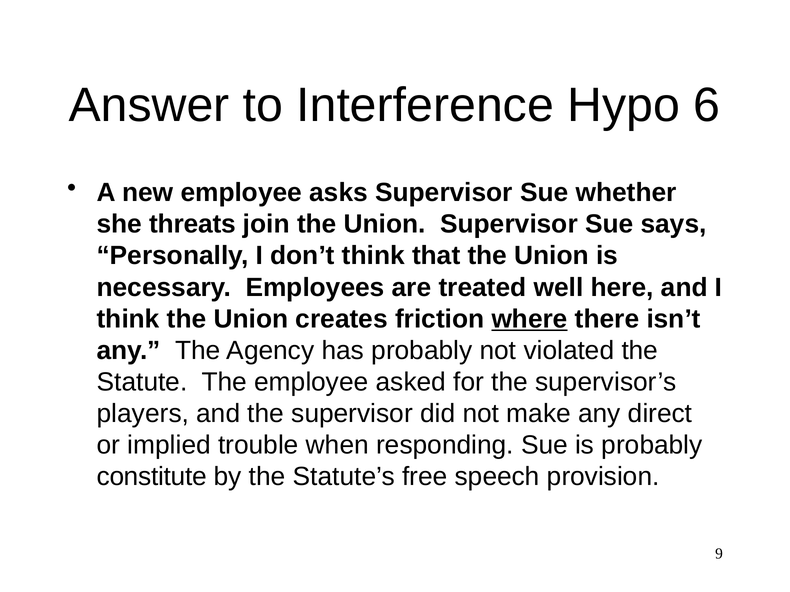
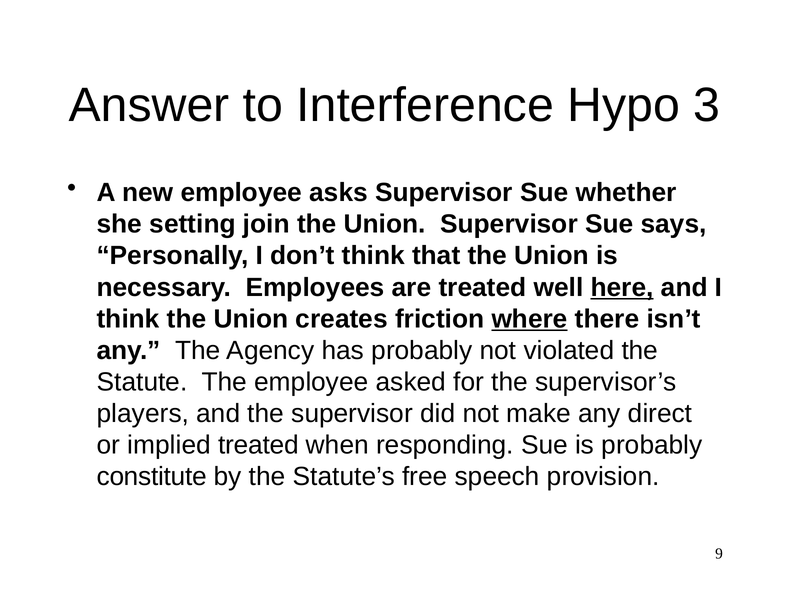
6: 6 -> 3 (707, 105)
threats: threats -> setting (193, 224)
here underline: none -> present (622, 288)
implied trouble: trouble -> treated (258, 446)
